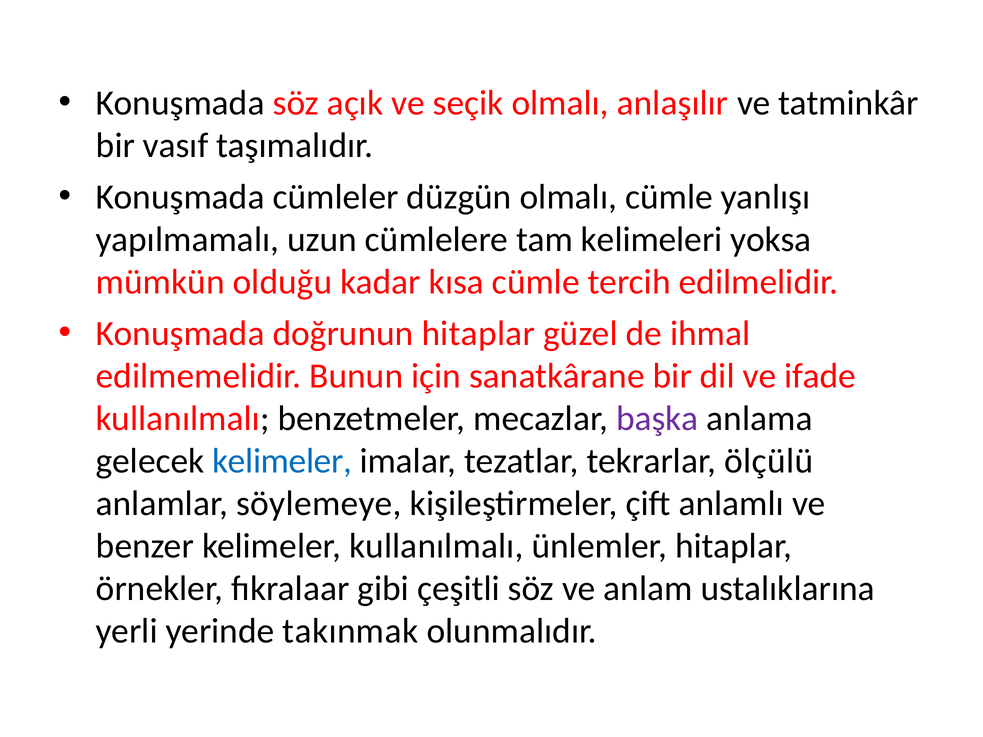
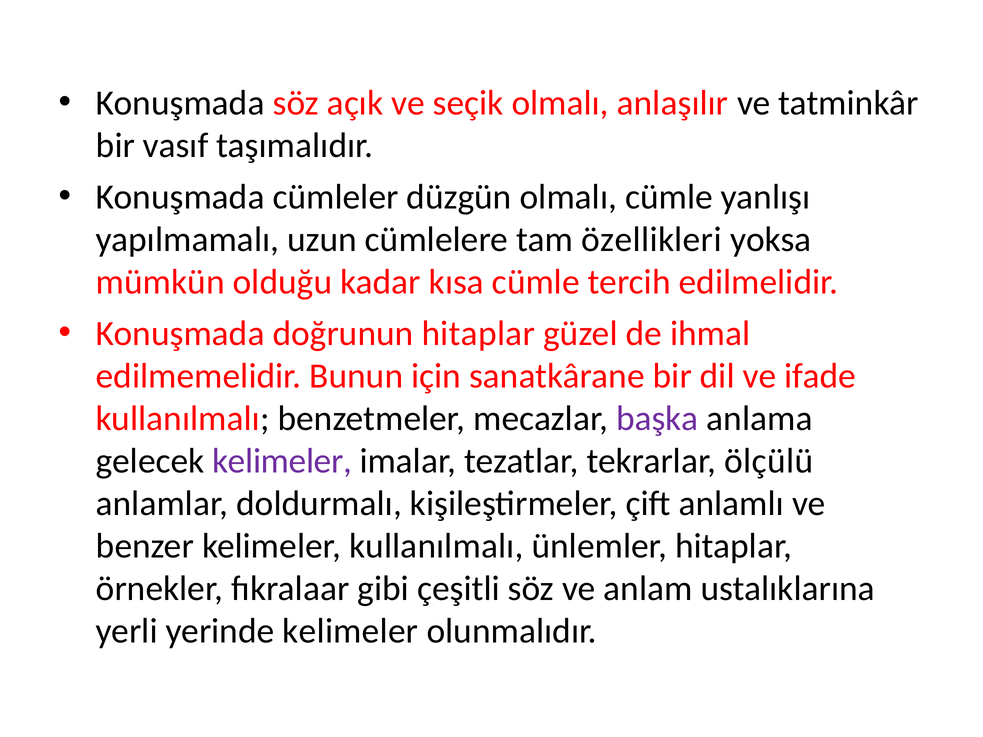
kelimeleri: kelimeleri -> özellikleri (651, 240)
kelimeler colour: blue -> purple (282, 461)
söylemeye: söylemeye -> doldurmalı (319, 504)
yerinde takınmak: takınmak -> kelimeler (350, 631)
